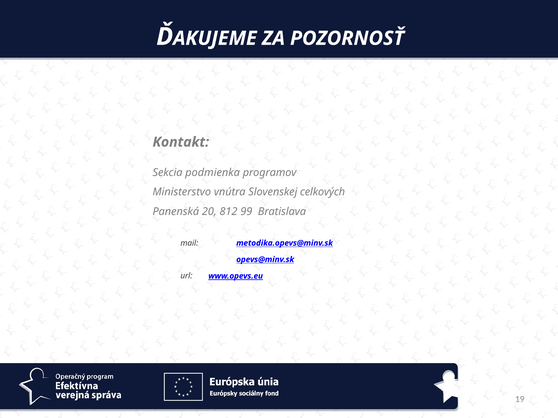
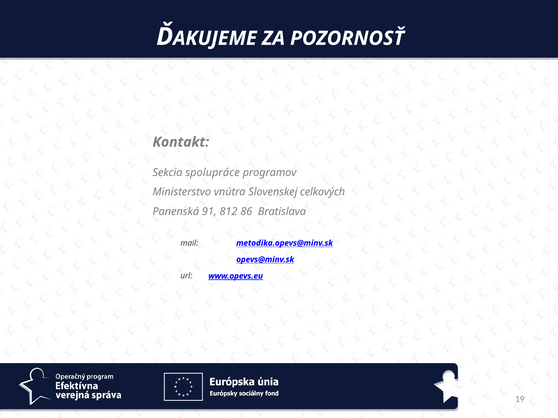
podmienka: podmienka -> spolupráce (213, 173)
20: 20 -> 91 (209, 212)
99: 99 -> 86 (246, 212)
